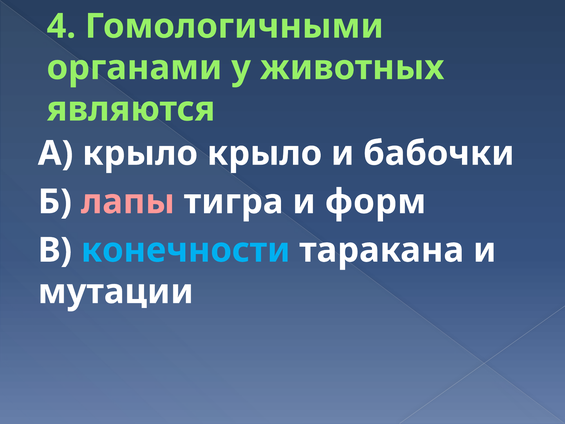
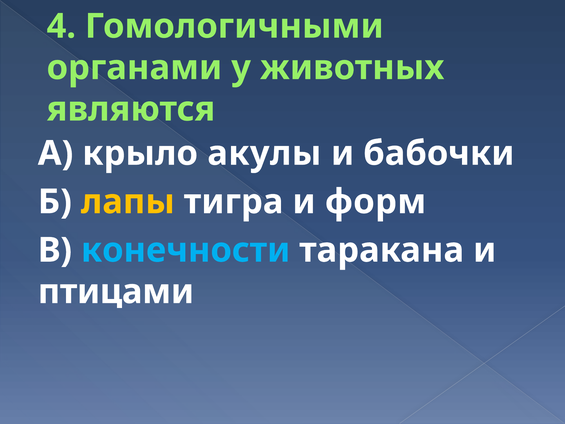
крыло крыло: крыло -> акулы (264, 153)
лапы colour: pink -> yellow (128, 202)
мутации: мутации -> птицами (116, 292)
